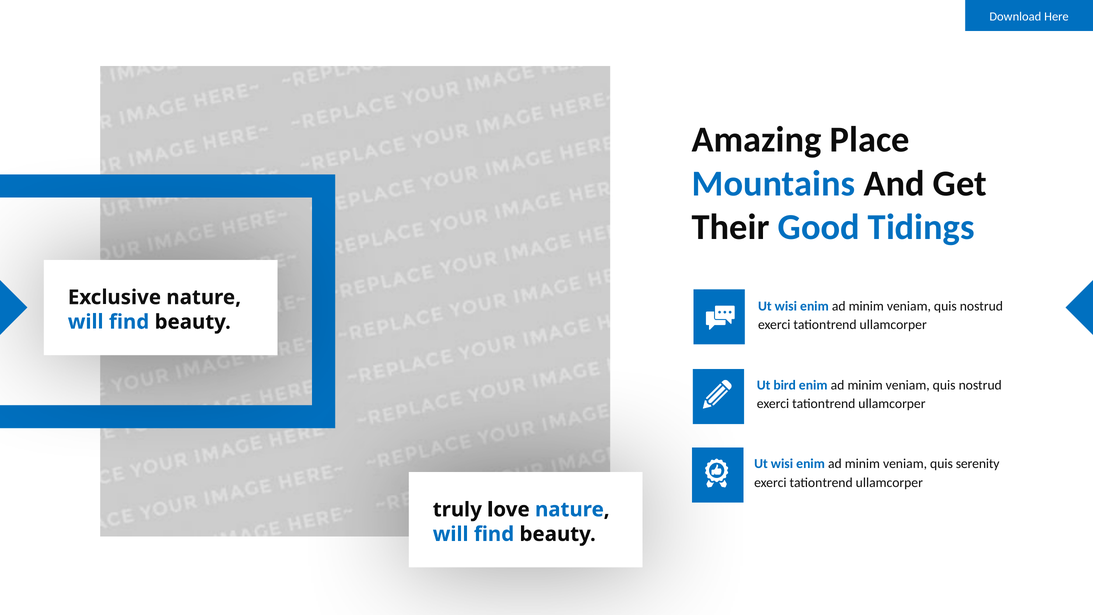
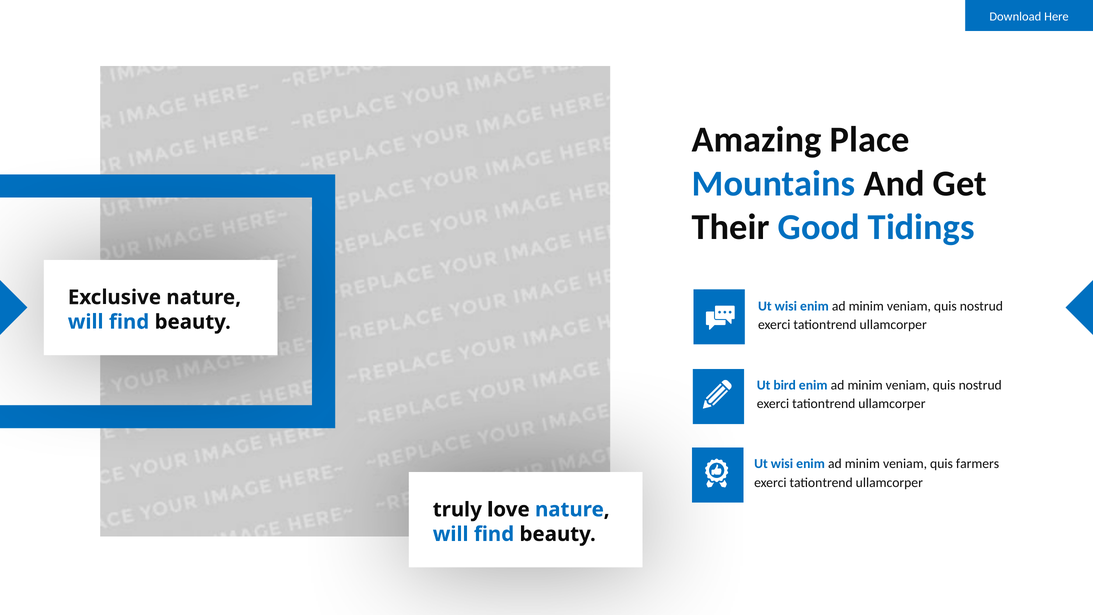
serenity: serenity -> farmers (978, 464)
